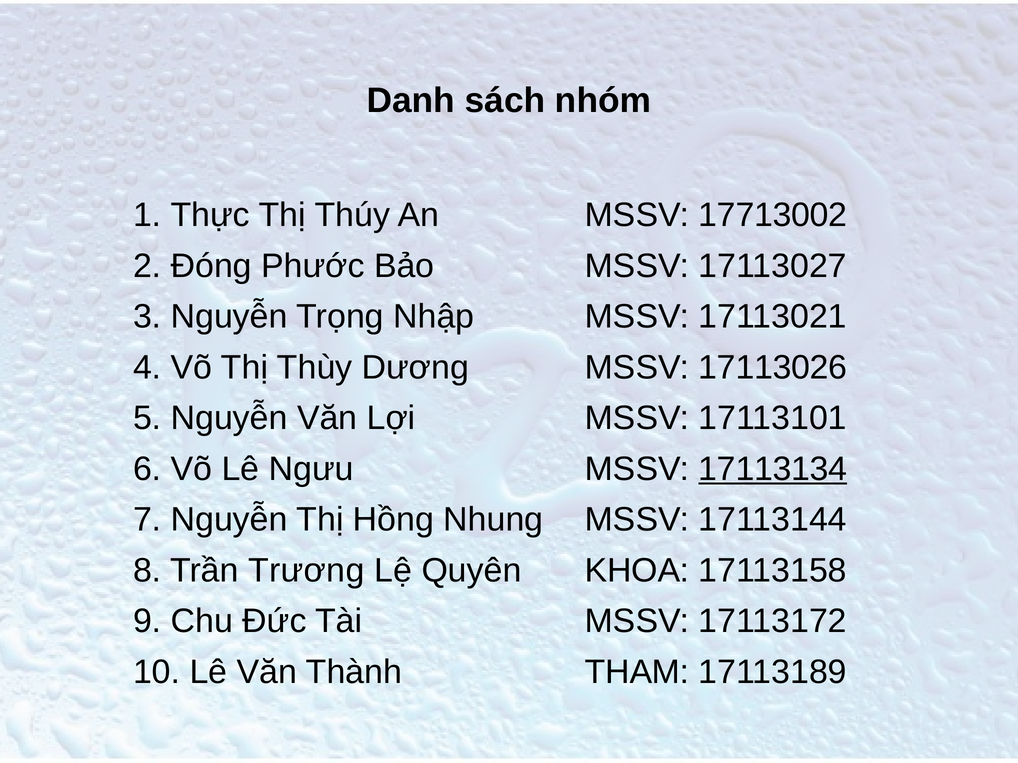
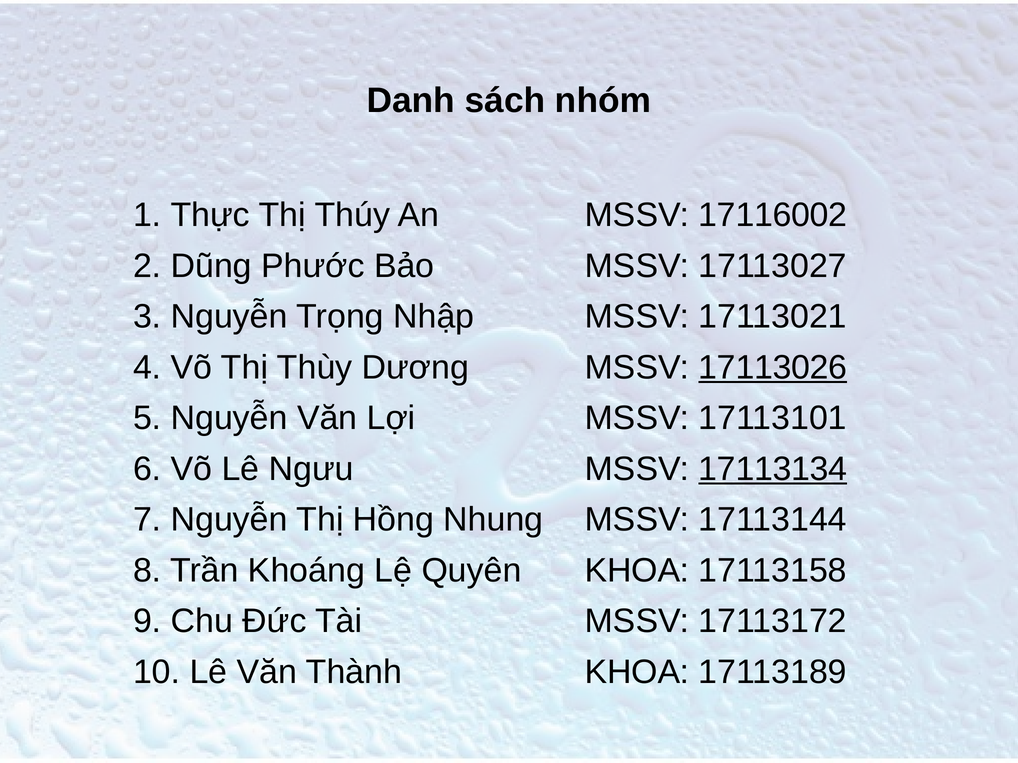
17713002: 17713002 -> 17116002 (773, 215)
Đóng: Đóng -> Dũng (211, 266)
17113026 underline: none -> present (773, 368)
Trương: Trương -> Khoáng (306, 571)
THAM: THAM -> KHOA (637, 672)
